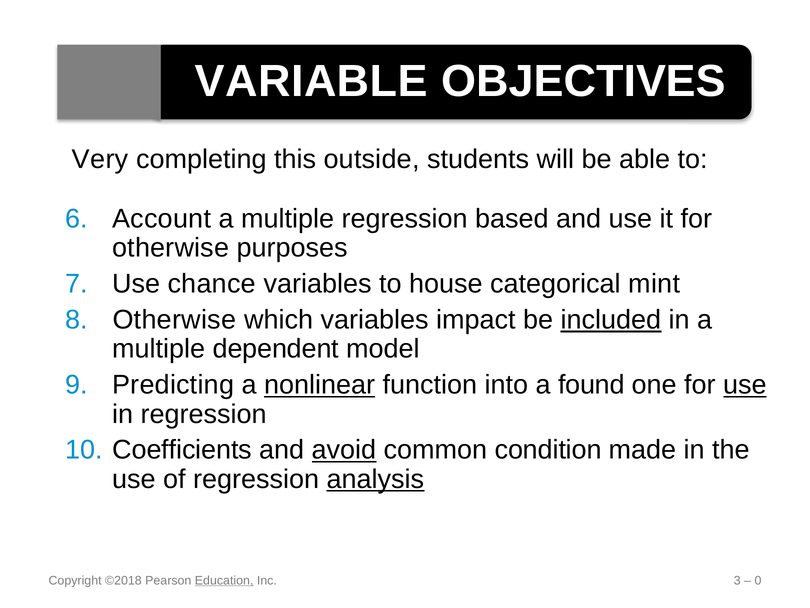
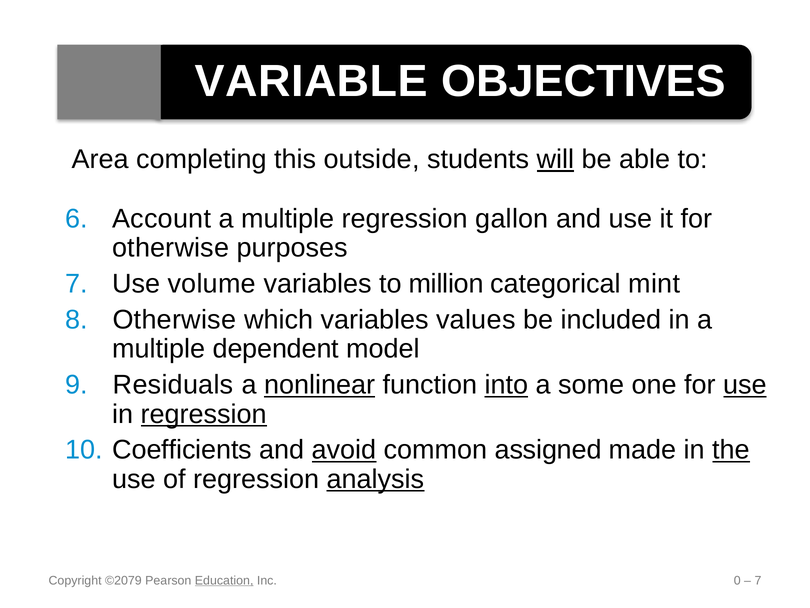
Very: Very -> Area (100, 159)
will underline: none -> present (556, 159)
based: based -> gallon (512, 219)
chance: chance -> volume (212, 284)
house: house -> million (446, 284)
impact: impact -> values (476, 320)
included underline: present -> none (611, 320)
Predicting: Predicting -> Residuals (173, 385)
into underline: none -> present (506, 385)
found: found -> some (591, 385)
regression underline: none -> present (204, 414)
condition: condition -> assigned (548, 450)
the underline: none -> present (731, 450)
©2018: ©2018 -> ©2079 (123, 580)
3: 3 -> 0 (737, 580)
0: 0 -> 7 (758, 580)
